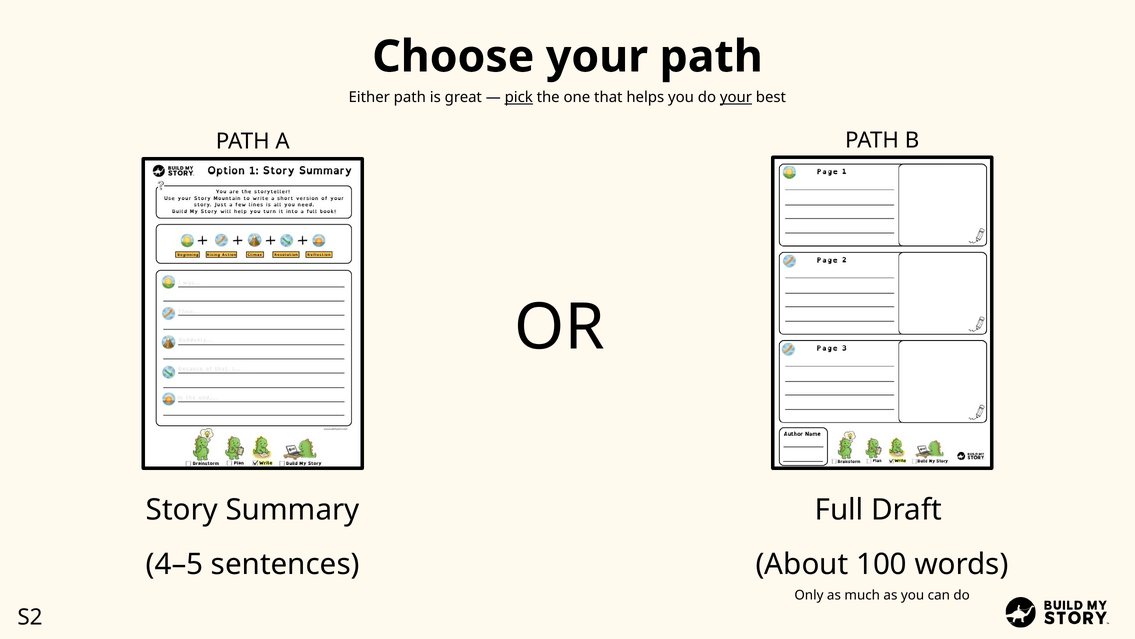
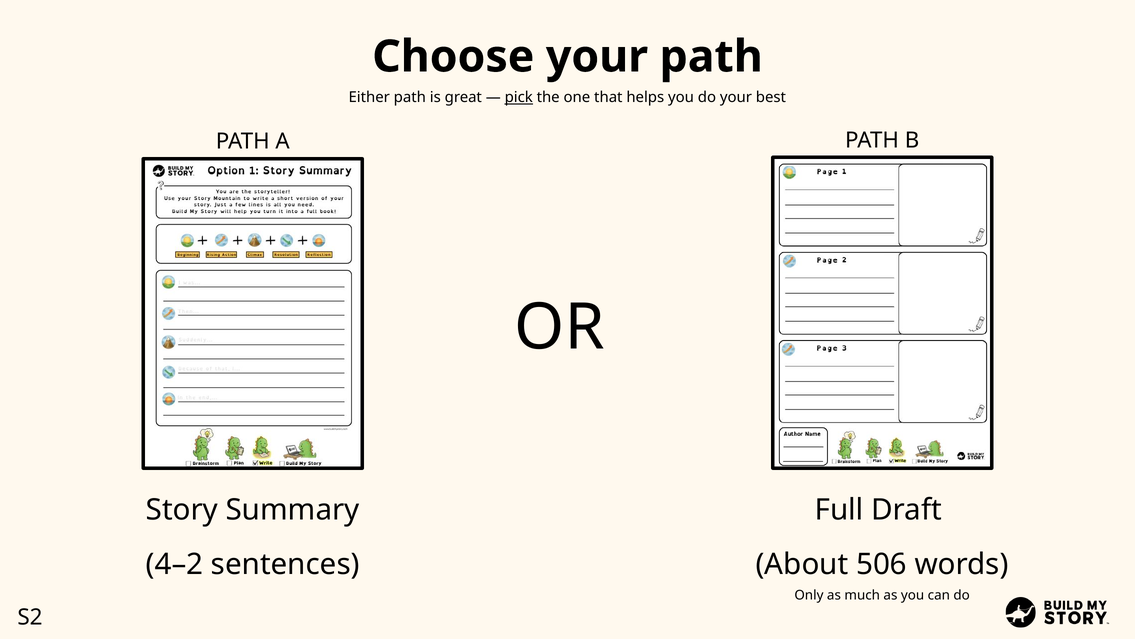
your underline: present -> none (736, 97)
4–5: 4–5 -> 4–2 (174, 564)
100: 100 -> 506 (881, 564)
